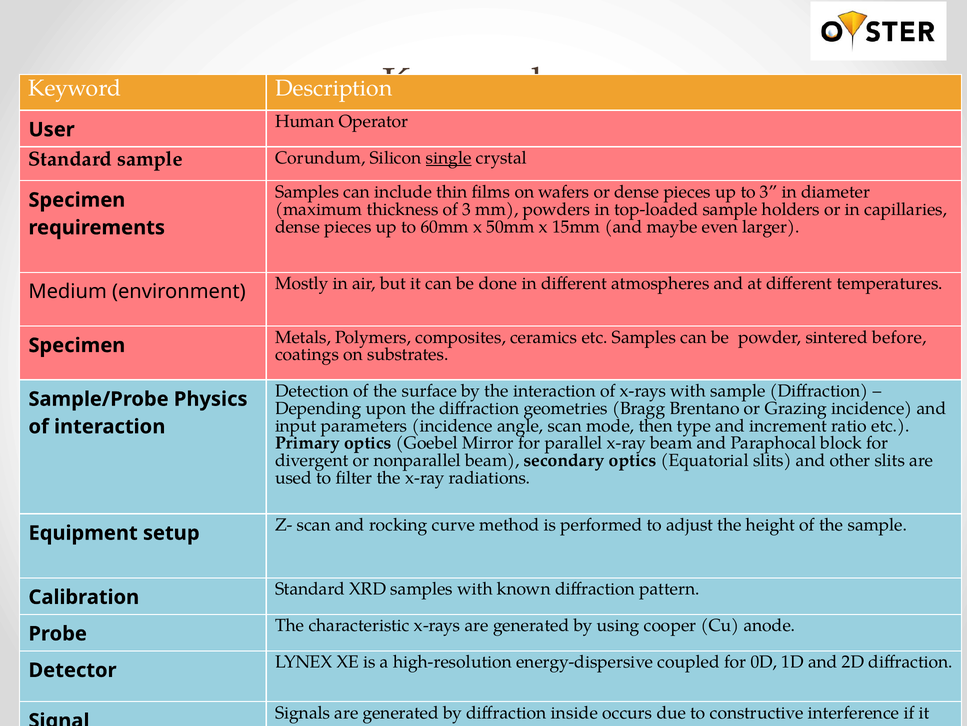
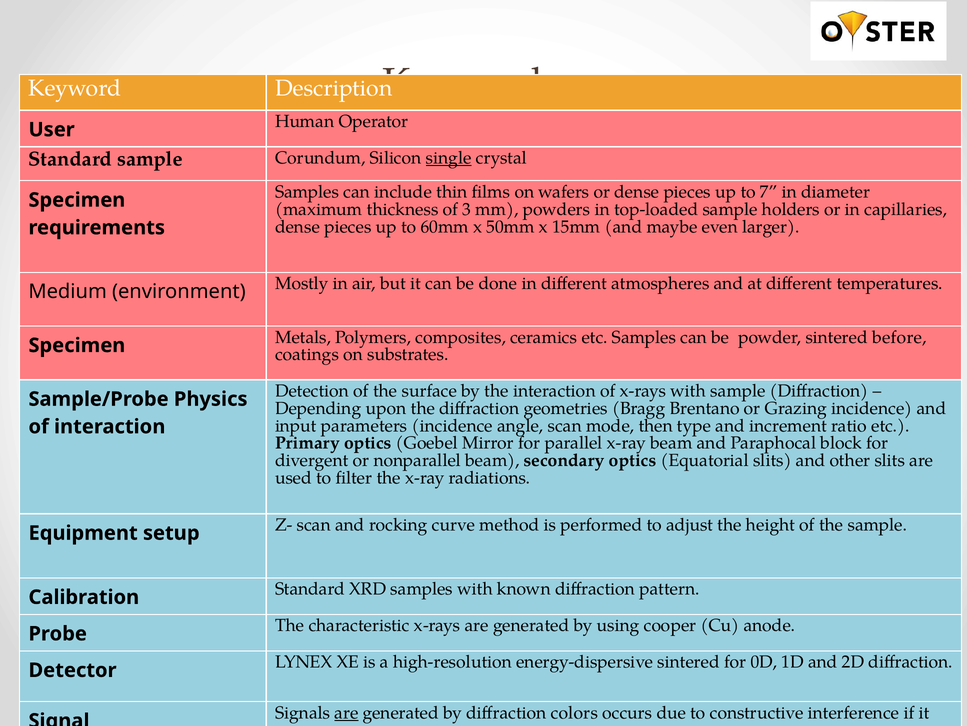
to 3: 3 -> 7 (769, 192)
energy-dispersive coupled: coupled -> sintered (689, 662)
are underline: none -> present (346, 712)
inside: inside -> colors (574, 712)
